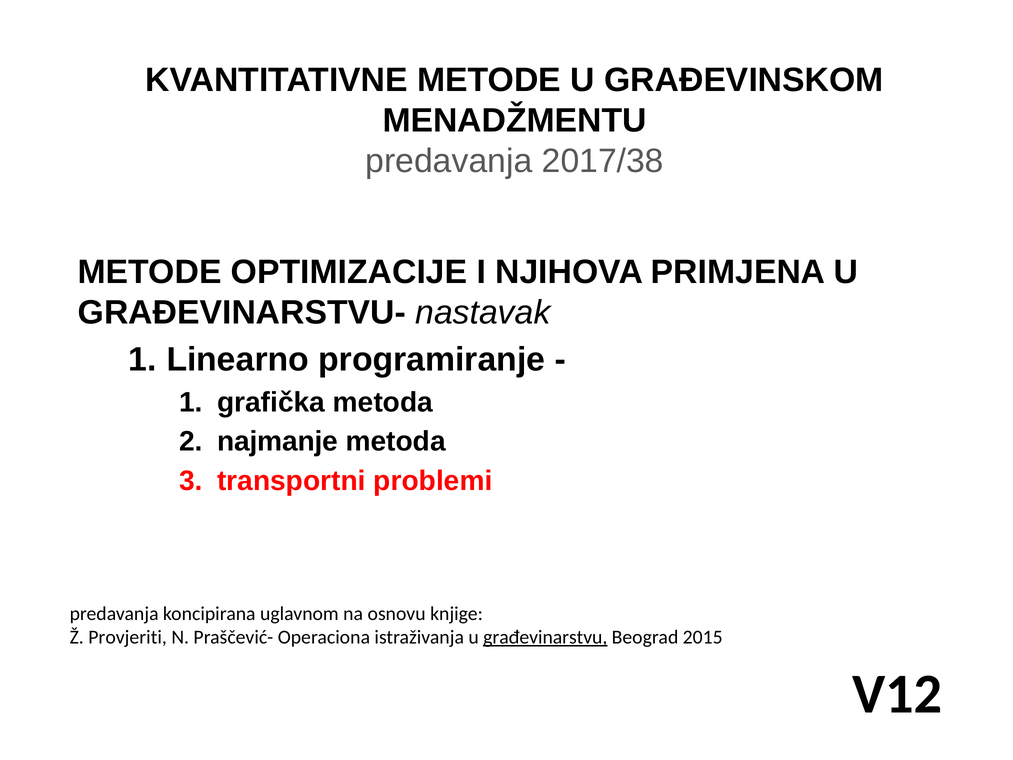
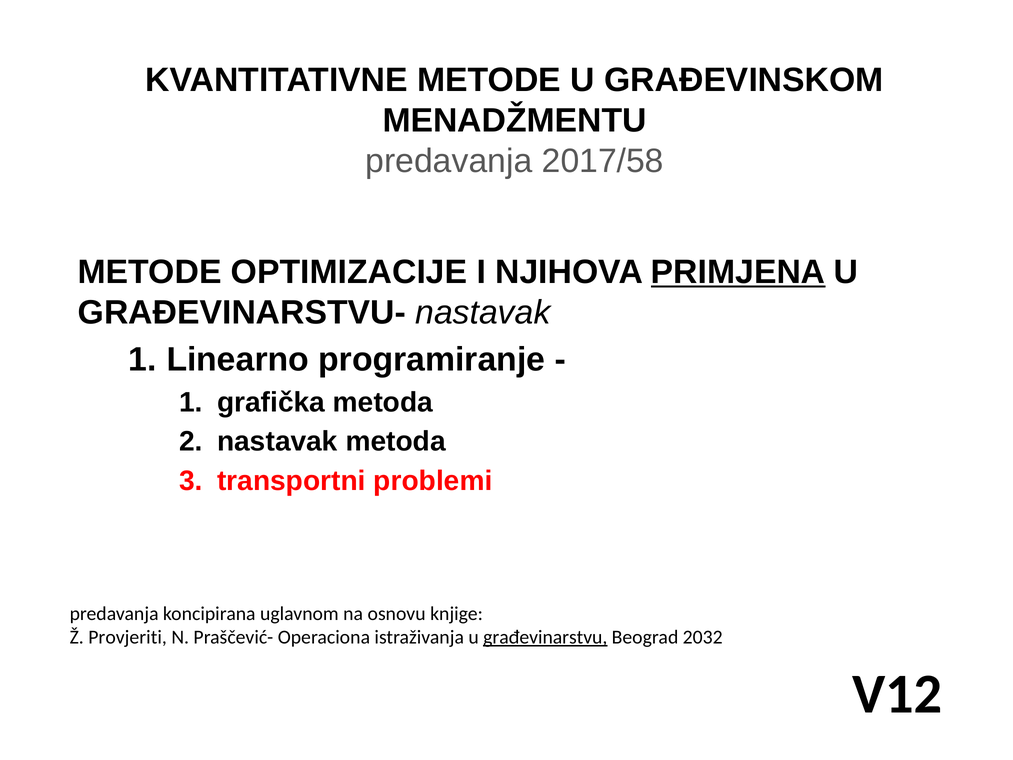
2017/38: 2017/38 -> 2017/58 (603, 161)
PRIMJENA underline: none -> present (738, 272)
najmanje: najmanje -> nastavak (277, 441)
2015: 2015 -> 2032 (703, 637)
